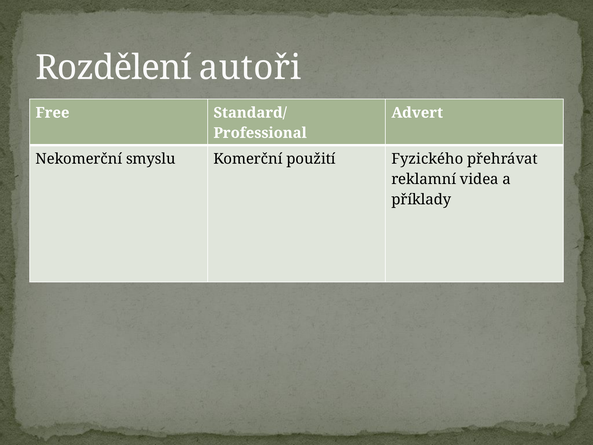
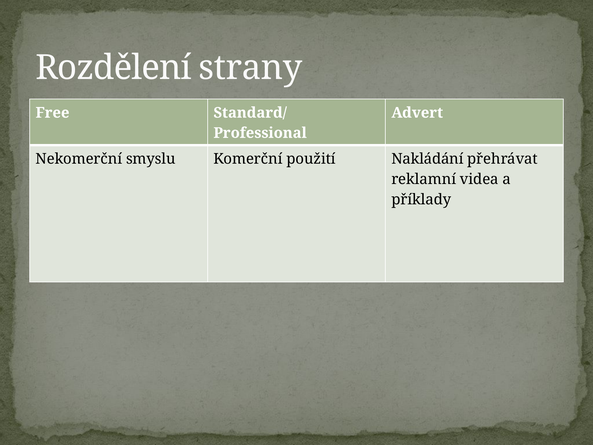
autoři: autoři -> strany (250, 68)
Fyzického: Fyzického -> Nakládání (427, 159)
